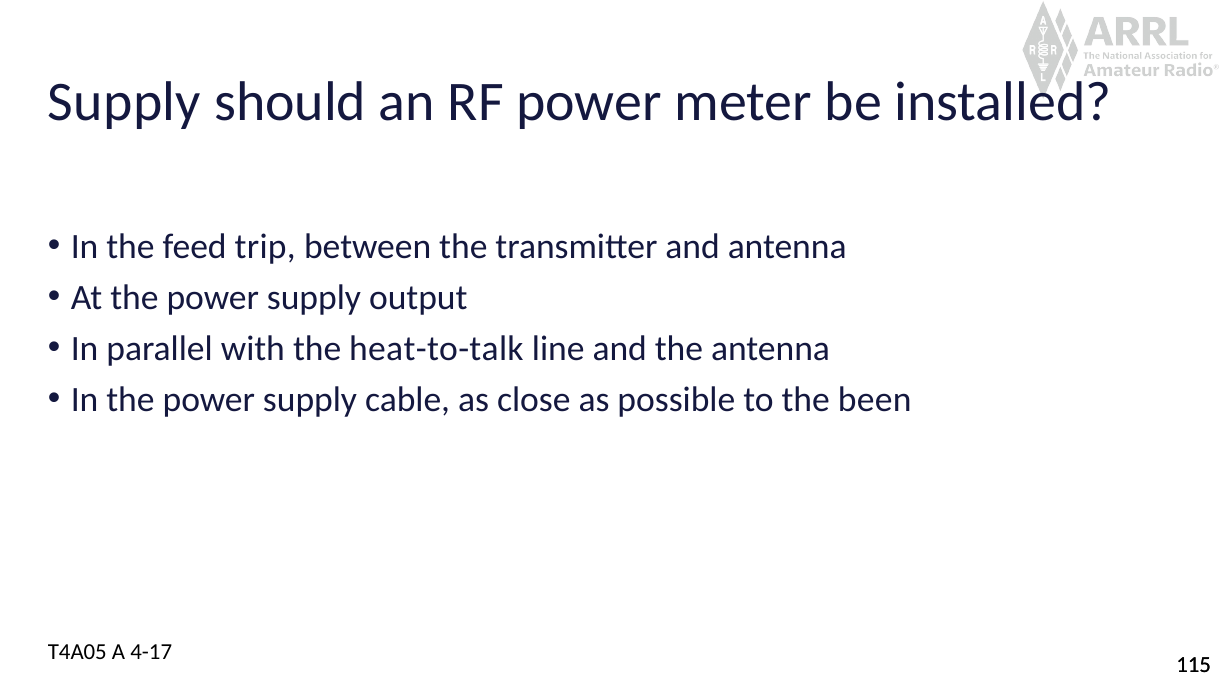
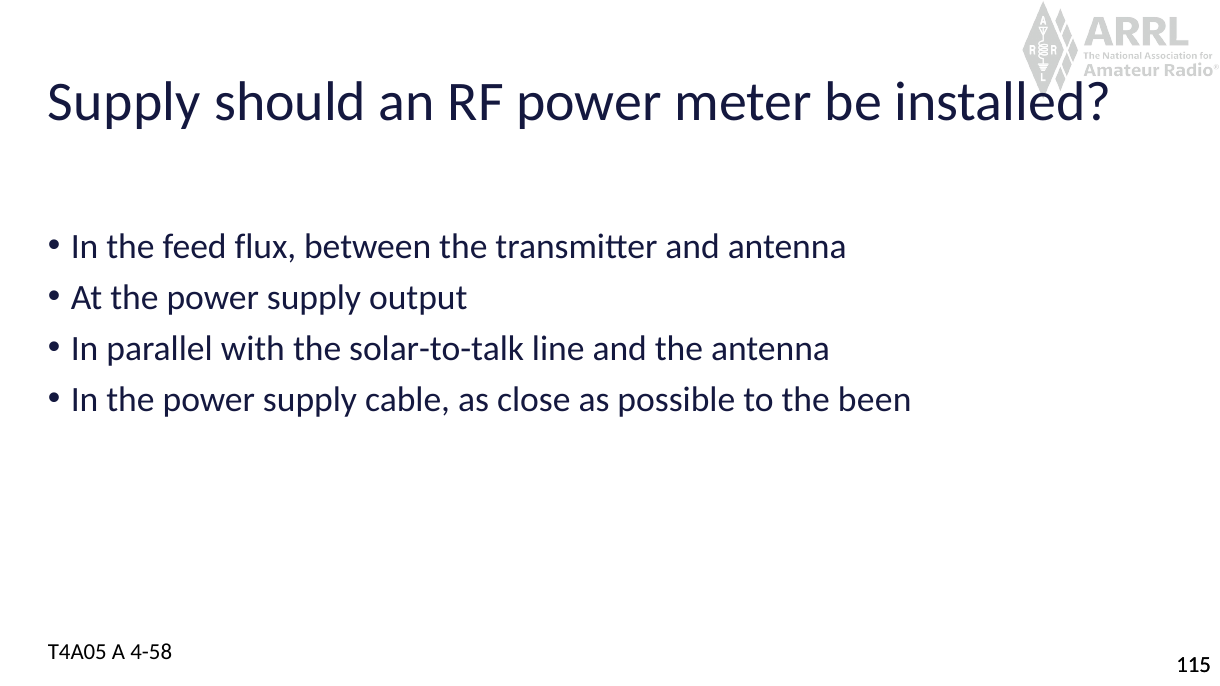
trip: trip -> flux (265, 246)
heat-to-talk: heat-to-talk -> solar-to-talk (437, 349)
4-17: 4-17 -> 4-58 (151, 652)
